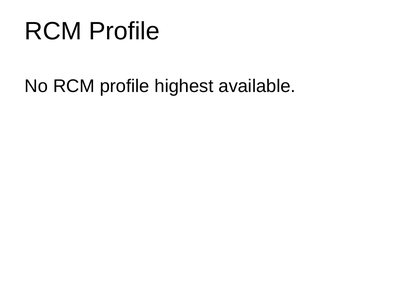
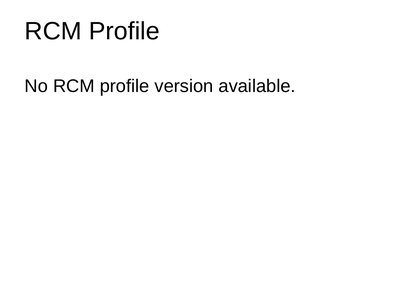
highest: highest -> version (184, 86)
